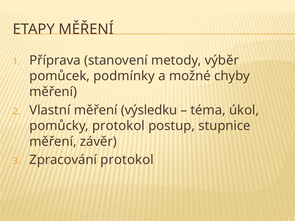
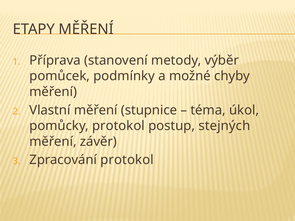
výsledku: výsledku -> stupnice (149, 110)
stupnice: stupnice -> stejných (224, 126)
